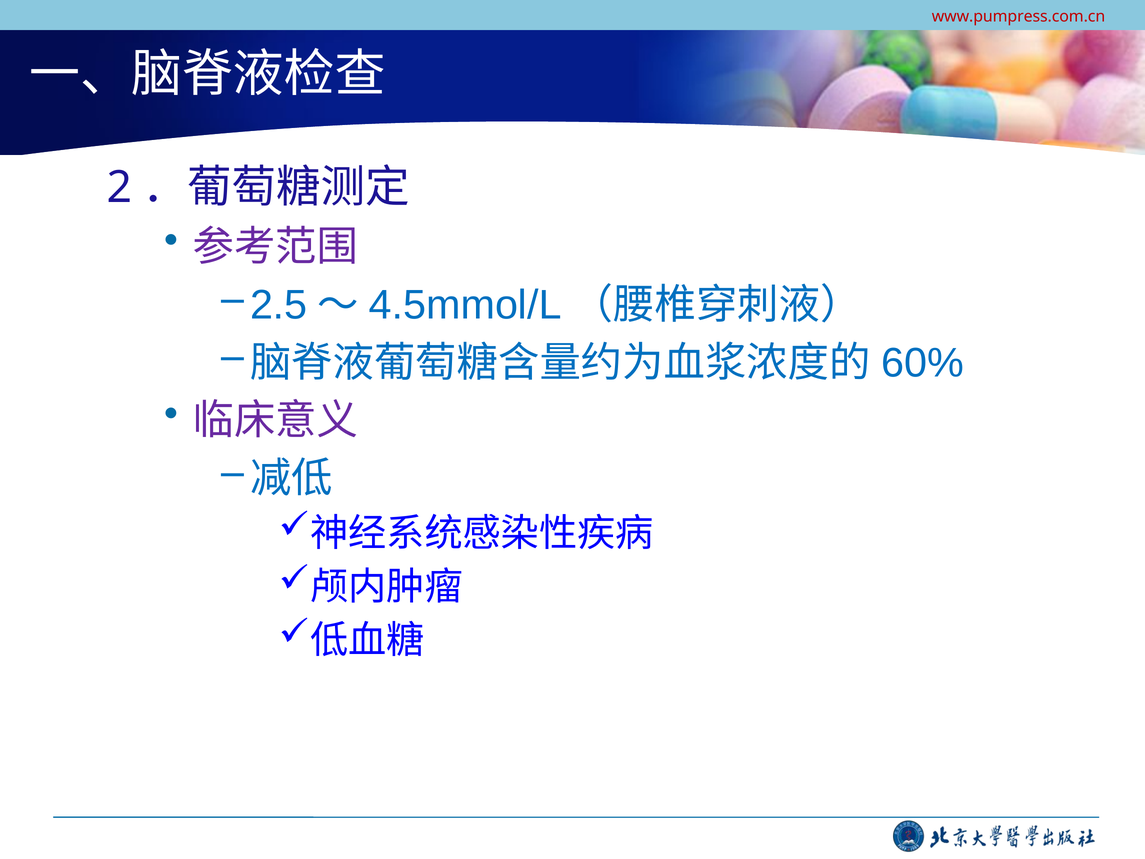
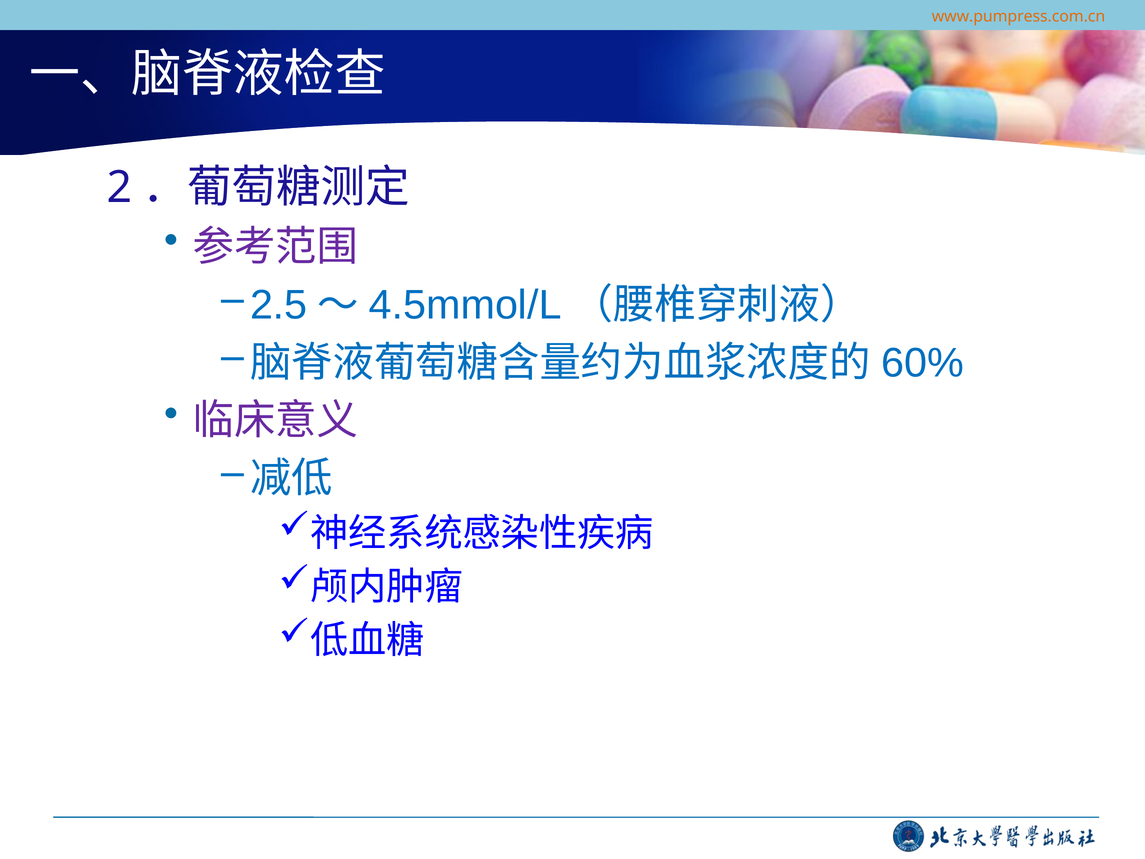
www.pumpress.com.cn colour: red -> orange (1019, 16)
